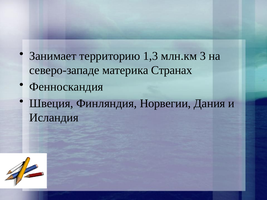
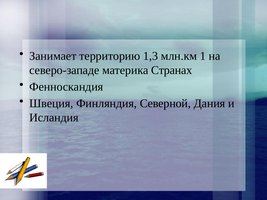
3: 3 -> 1 (203, 56)
Норвегии: Норвегии -> Северной (165, 103)
